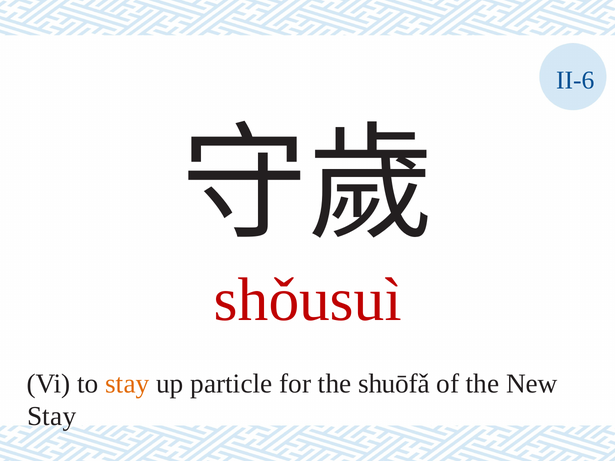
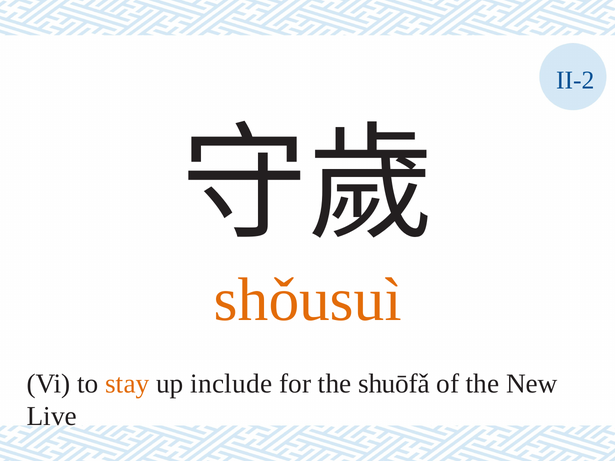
II-6: II-6 -> II-2 (575, 81)
shǒusuì colour: red -> orange (308, 300)
particle: particle -> include (231, 384)
Stay: Stay -> Live (52, 417)
